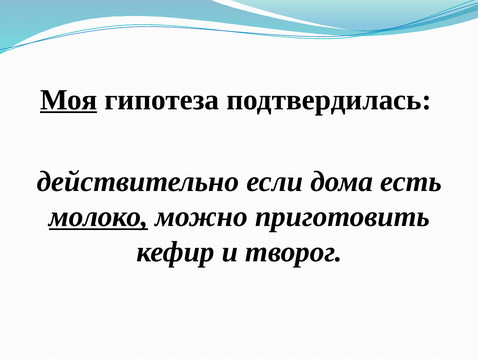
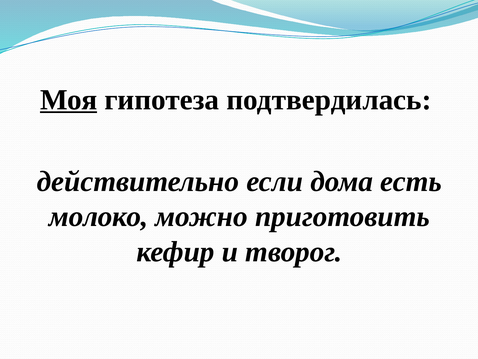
молоко underline: present -> none (99, 216)
